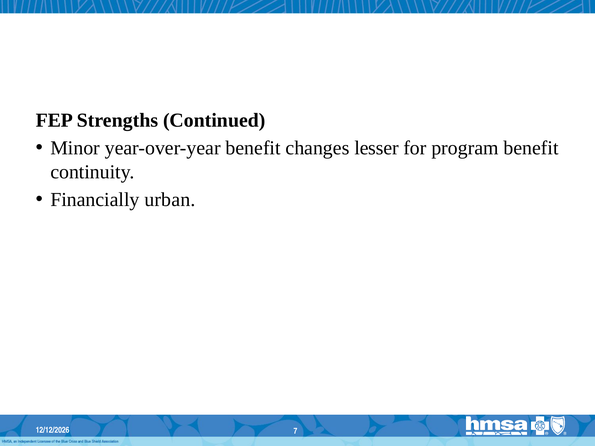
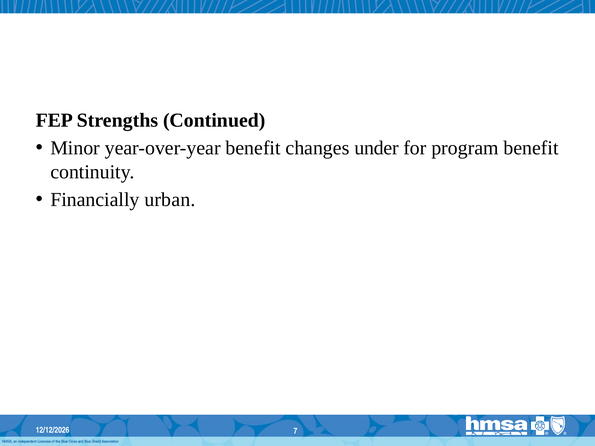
lesser: lesser -> under (377, 148)
